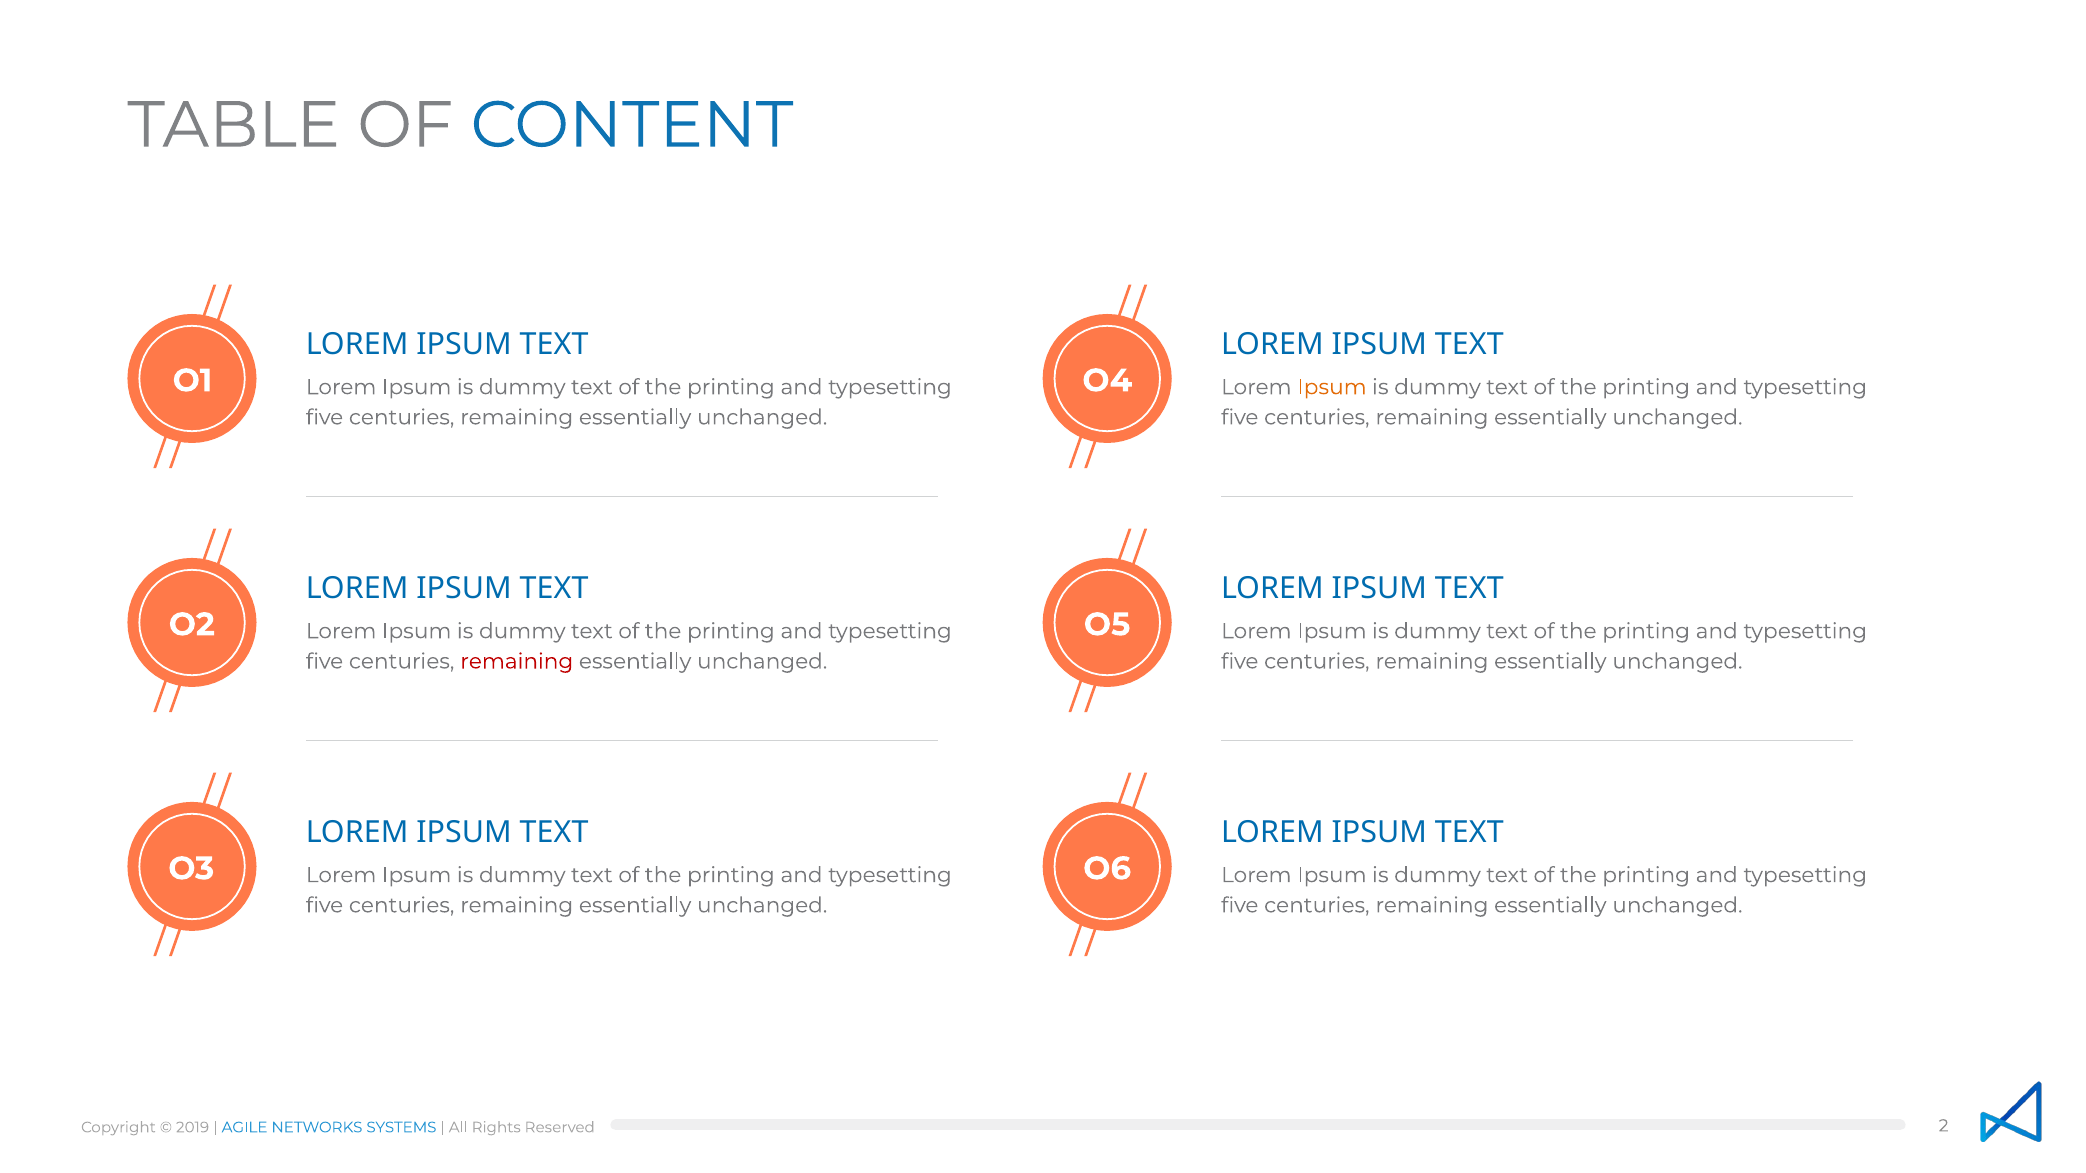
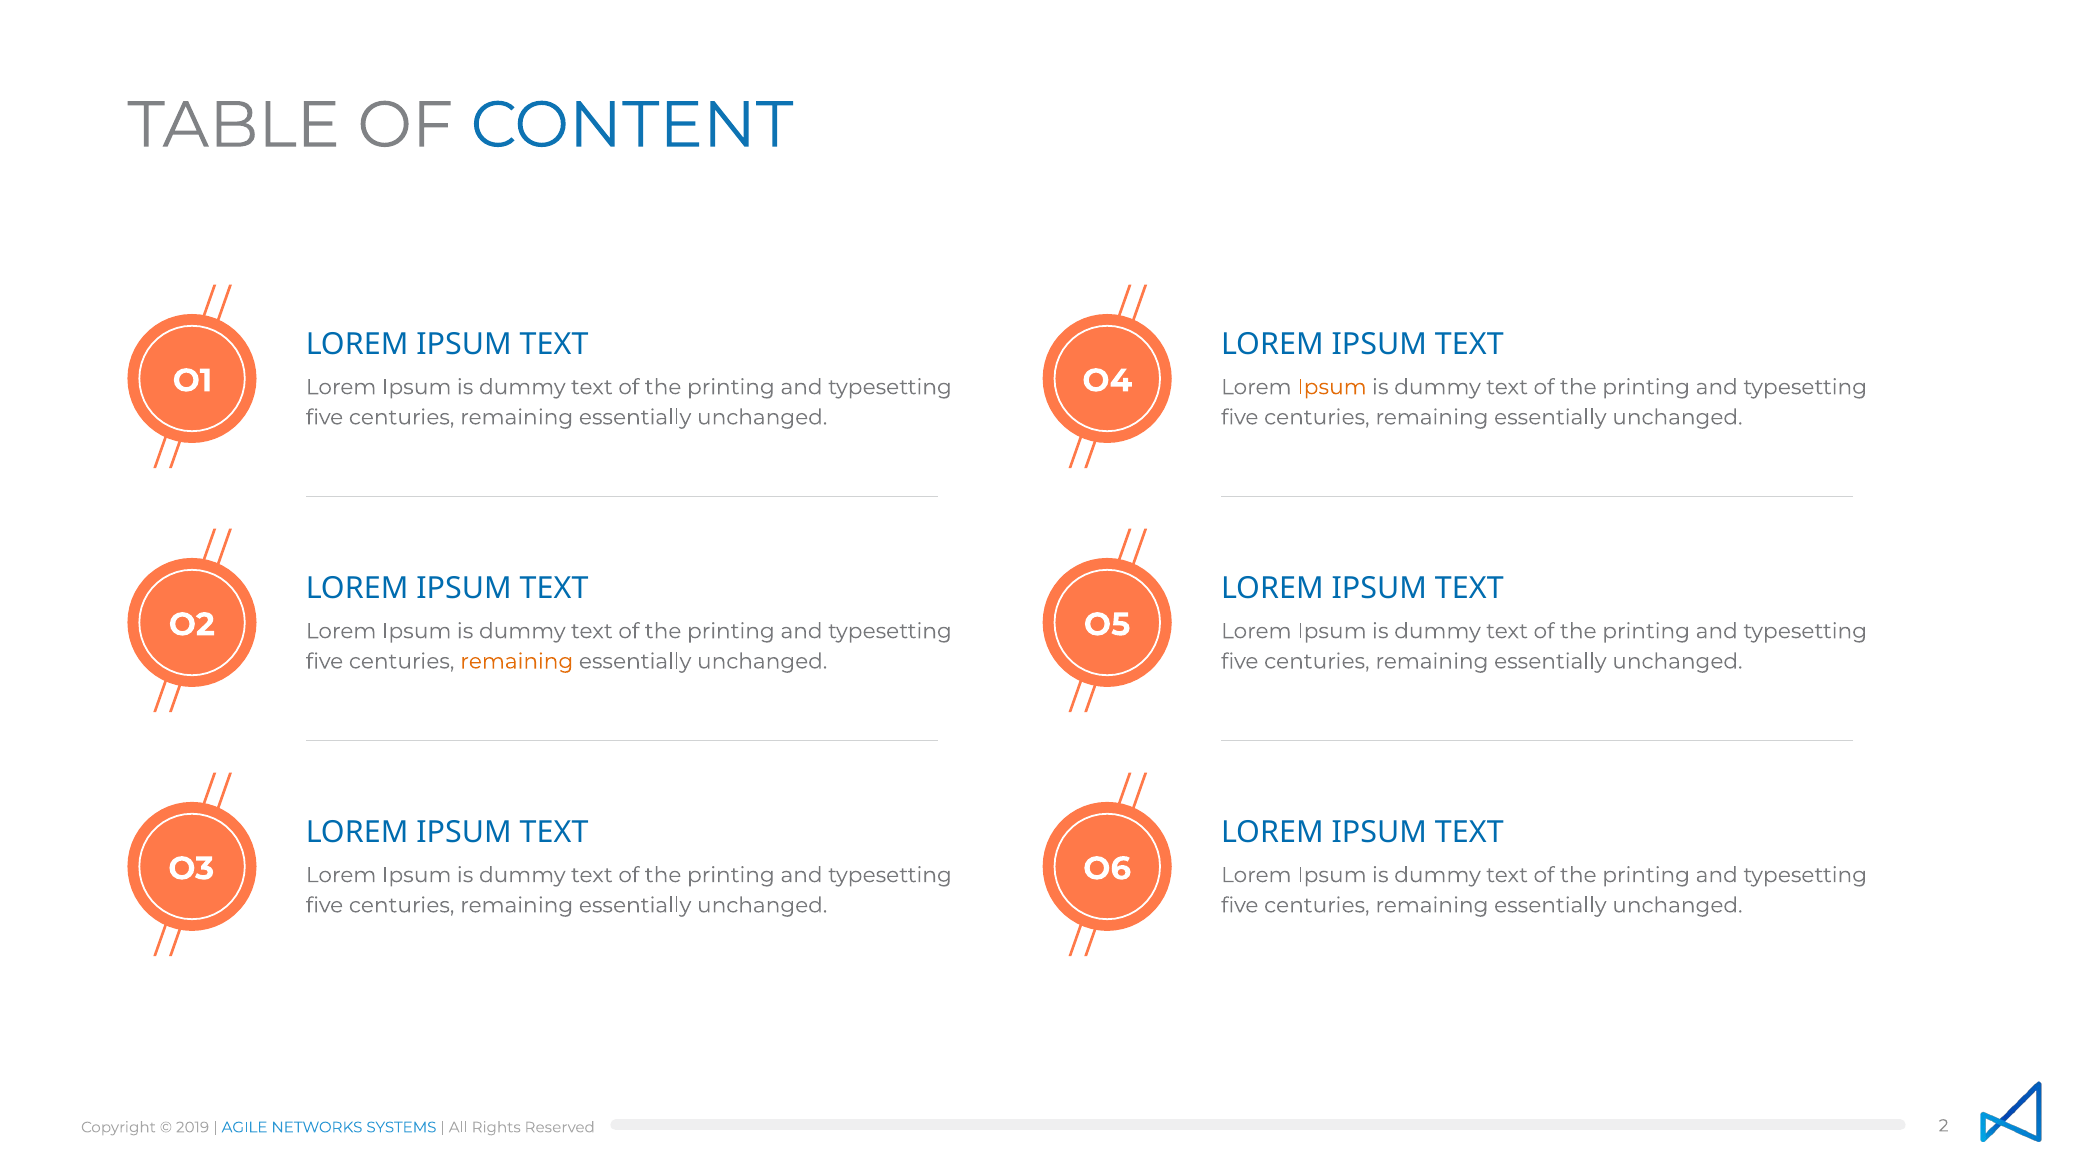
remaining colour: red -> orange (517, 662)
